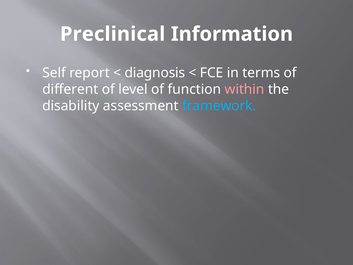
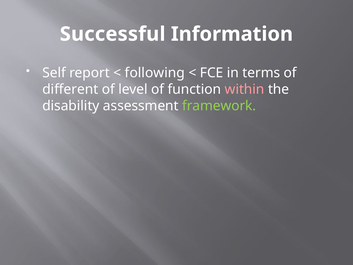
Preclinical: Preclinical -> Successful (113, 34)
diagnosis: diagnosis -> following (155, 73)
framework colour: light blue -> light green (219, 106)
